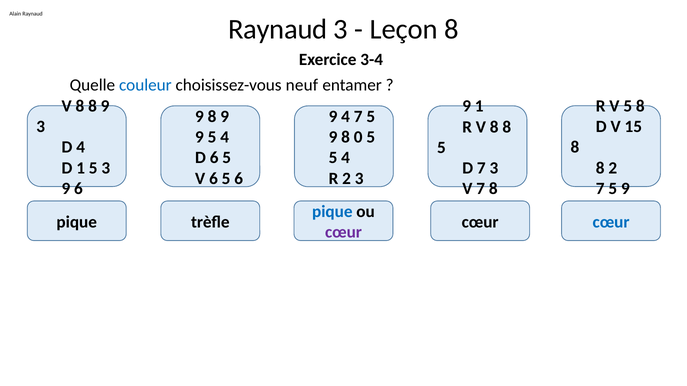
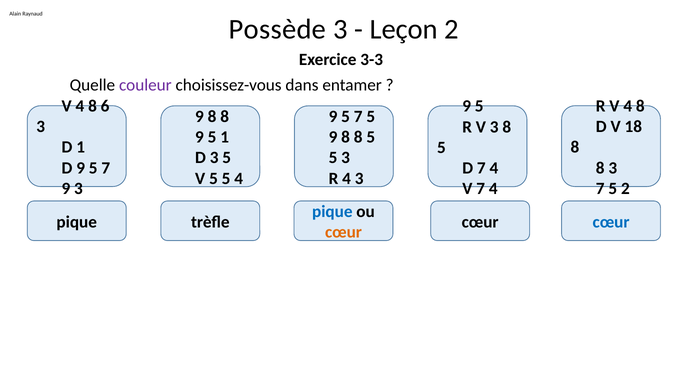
Raynaud: Raynaud -> Possède (277, 30)
Leçon 8: 8 -> 2 (451, 30)
3-4: 3-4 -> 3-3 (372, 60)
couleur colour: blue -> purple (145, 85)
neuf: neuf -> dans (302, 85)
8: 8 -> 4 (80, 106)
9: 9 -> 6 (105, 106)
V 5: 5 -> 4 (628, 106)
1: 1 -> 5 (479, 106)
9: 9 -> 8 (225, 117)
4: 4 -> 5 (346, 117)
15: 15 -> 18 (633, 127)
V 8: 8 -> 3 (494, 127)
5 4: 4 -> 1 (225, 137)
0: 0 -> 8 (358, 137)
4: 4 -> 1 (81, 147)
6: 6 -> 3 (214, 158)
4: 4 -> 3 (346, 158)
1: 1 -> 9 (81, 168)
3: 3 -> 7 (106, 168)
2: 2 -> 3 (613, 168)
3: 3 -> 4 (494, 168)
6: 6 -> 5 (213, 179)
5 6: 6 -> 4 (239, 179)
2: 2 -> 4 (347, 179)
6: 6 -> 3 (78, 189)
5 9: 9 -> 2 (625, 189)
8: 8 -> 4 (493, 189)
cœur colour: purple -> orange (343, 233)
